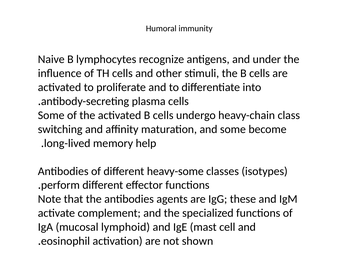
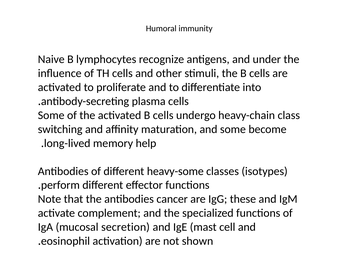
agents: agents -> cancer (172, 199)
lymphoid: lymphoid -> secretion (125, 227)
